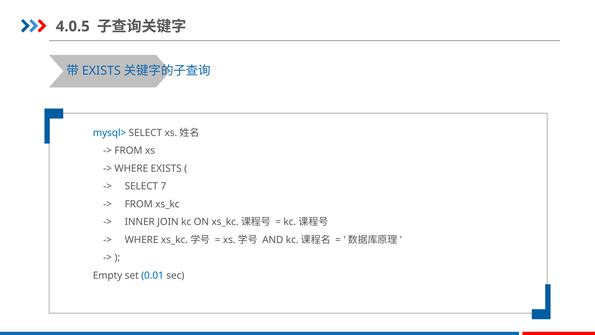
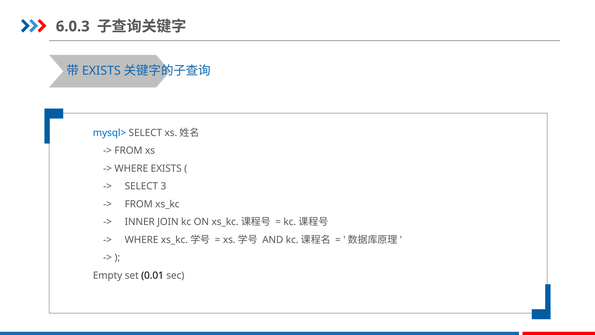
4.0.5: 4.0.5 -> 6.0.3 (73, 26)
7: 7 -> 3 (163, 186)
0.01 colour: blue -> black (152, 275)
